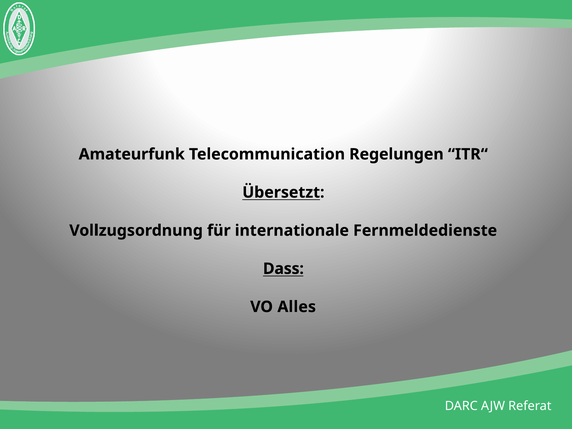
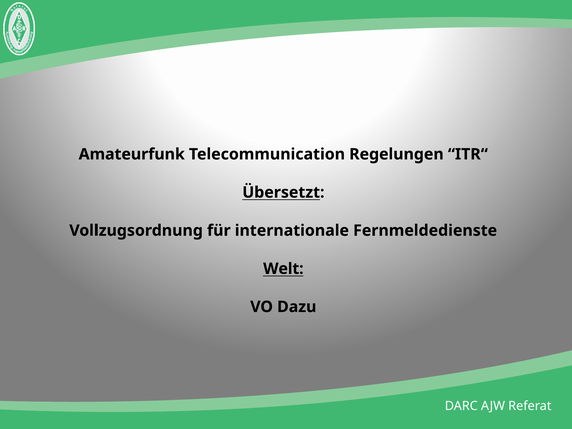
Dass: Dass -> Welt (283, 269)
Alles: Alles -> Dazu (297, 307)
